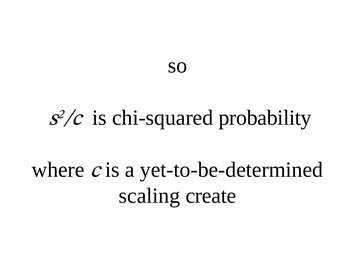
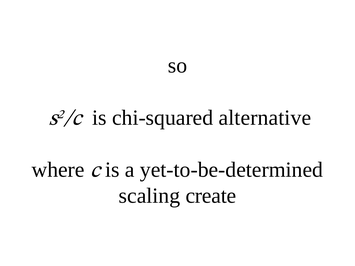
probability: probability -> alternative (265, 118)
